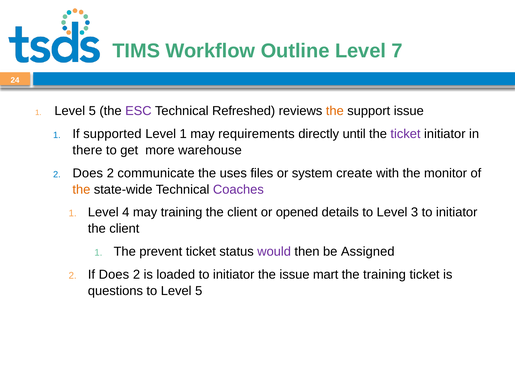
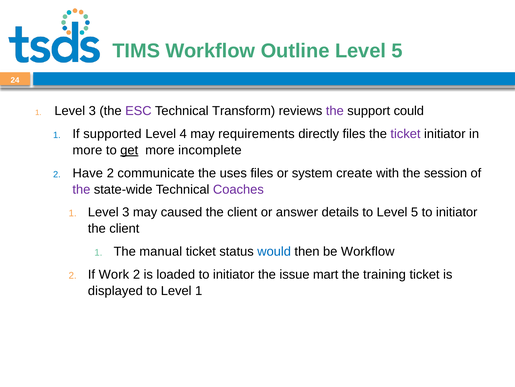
7: 7 -> 5 (397, 51)
5: 5 -> 3 (92, 111)
Refreshed: Refreshed -> Transform (244, 111)
the colour: orange -> purple (335, 111)
support issue: issue -> could (409, 111)
Level 1: 1 -> 4 (183, 134)
directly until: until -> files (354, 134)
there: there -> more (87, 150)
get underline: none -> present (129, 150)
warehouse: warehouse -> incomplete (210, 150)
2 Does: Does -> Have (88, 173)
monitor: monitor -> session (446, 173)
the colour: orange -> purple (81, 189)
4: 4 -> 3 (126, 212)
may training: training -> caused (182, 212)
opened: opened -> answer (297, 212)
to Level 3: 3 -> 5 (415, 212)
prevent: prevent -> manual (161, 251)
would colour: purple -> blue (274, 251)
be Assigned: Assigned -> Workflow (368, 251)
If Does: Does -> Work (114, 274)
questions: questions -> displayed (115, 290)
to Level 5: 5 -> 1 (199, 290)
